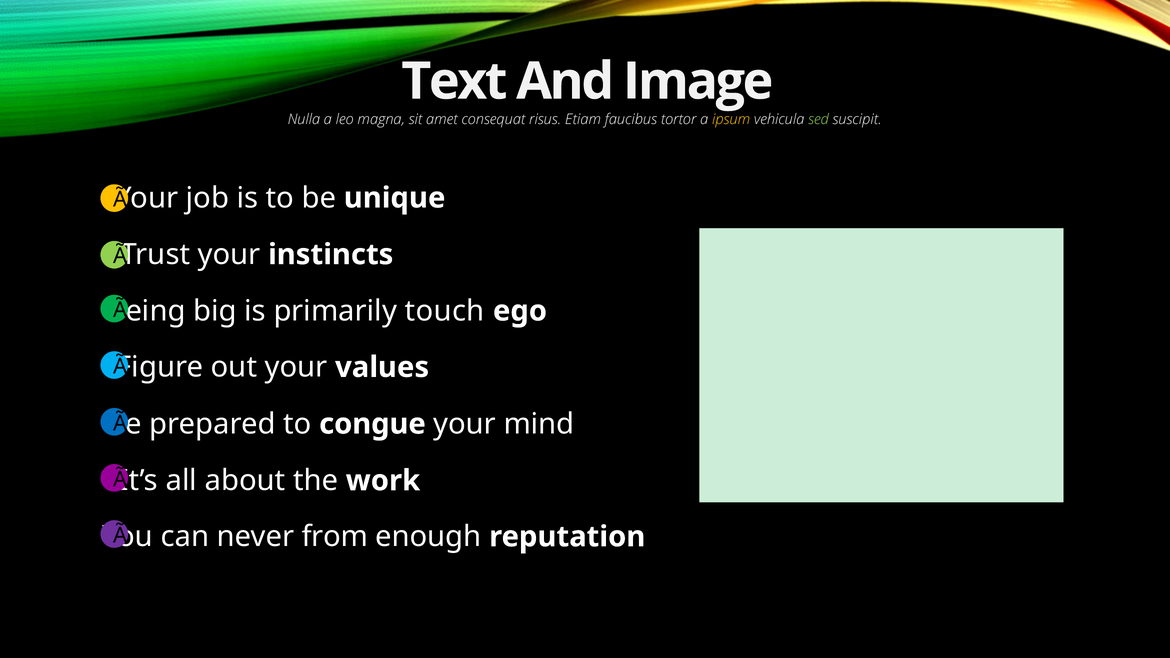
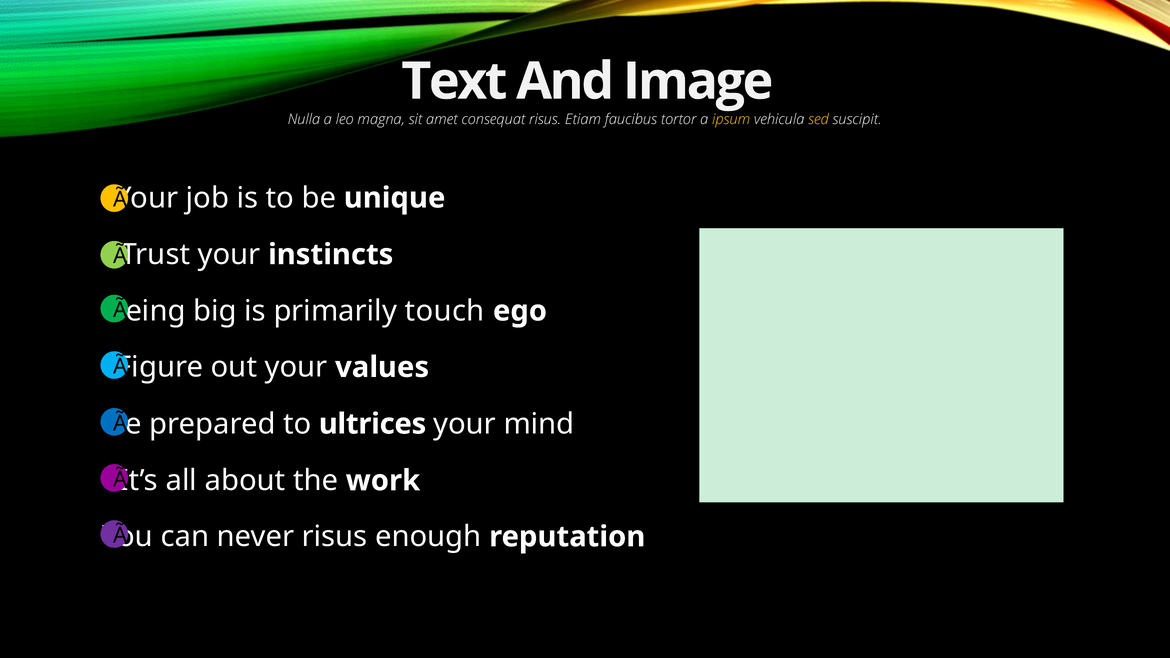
sed colour: light green -> yellow (818, 120)
congue: congue -> ultrices (373, 424)
never from: from -> risus (335, 537)
